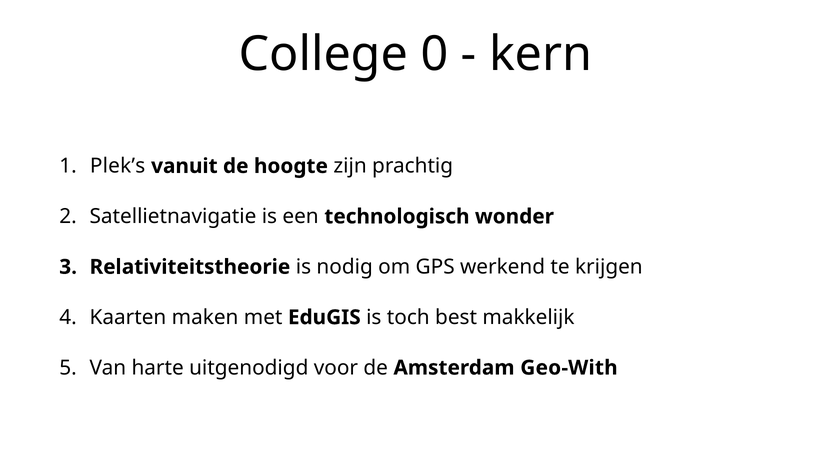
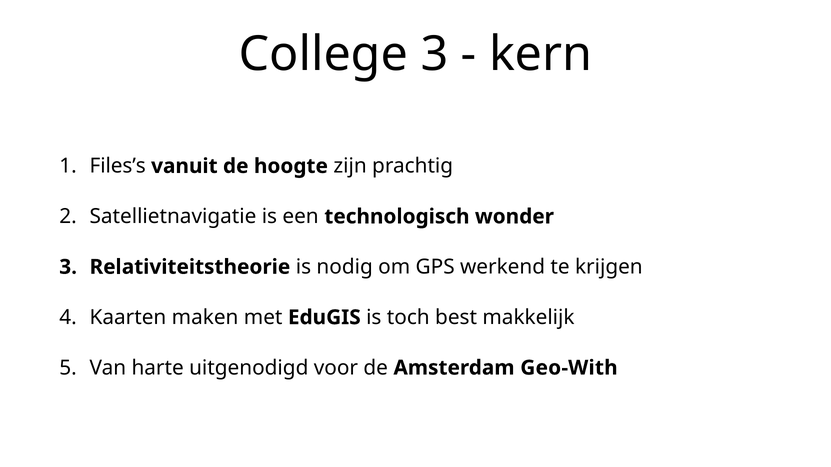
College 0: 0 -> 3 (434, 54)
Plek’s: Plek’s -> Files’s (118, 166)
